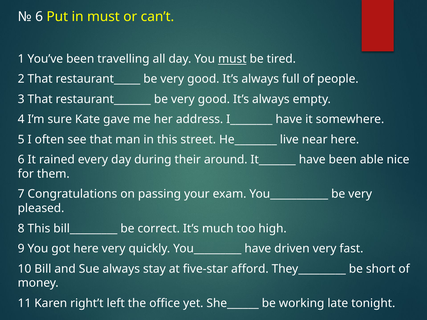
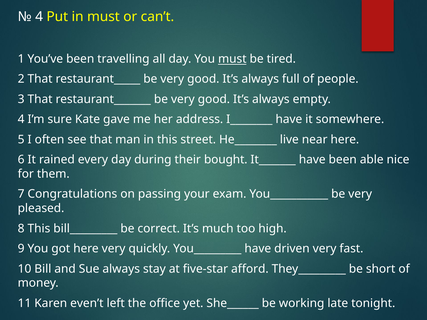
6: 6 -> 4 (39, 17)
around: around -> bought (226, 160)
right’t: right’t -> even’t (87, 303)
